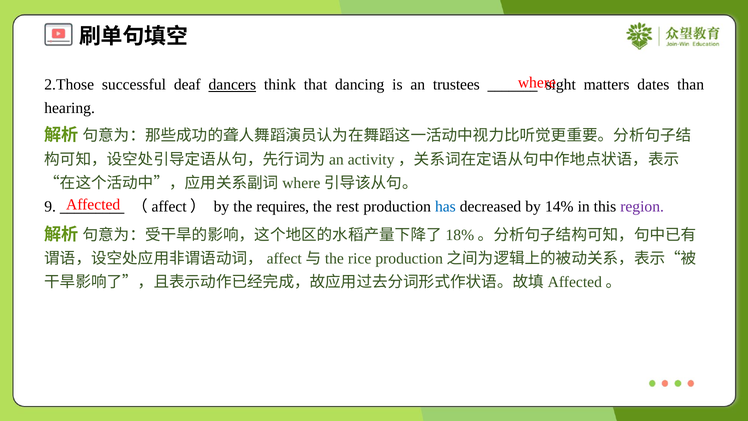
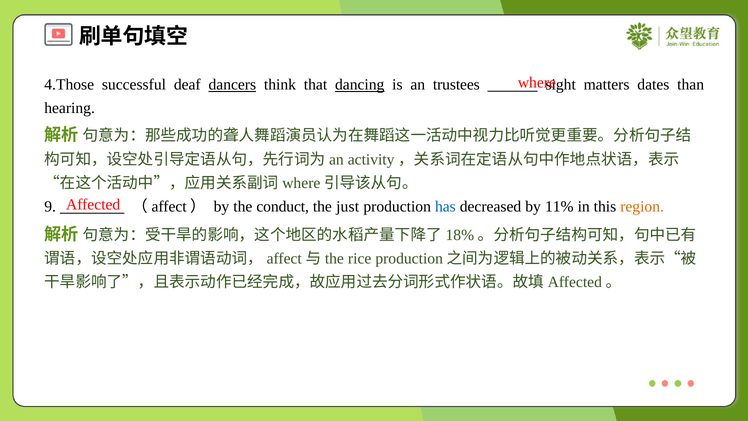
2.Those: 2.Those -> 4.Those (69, 85)
dancing underline: none -> present (360, 85)
requires: requires -> conduct (283, 207)
rest: rest -> just (348, 207)
14%: 14% -> 11% (559, 207)
region colour: purple -> orange (642, 207)
